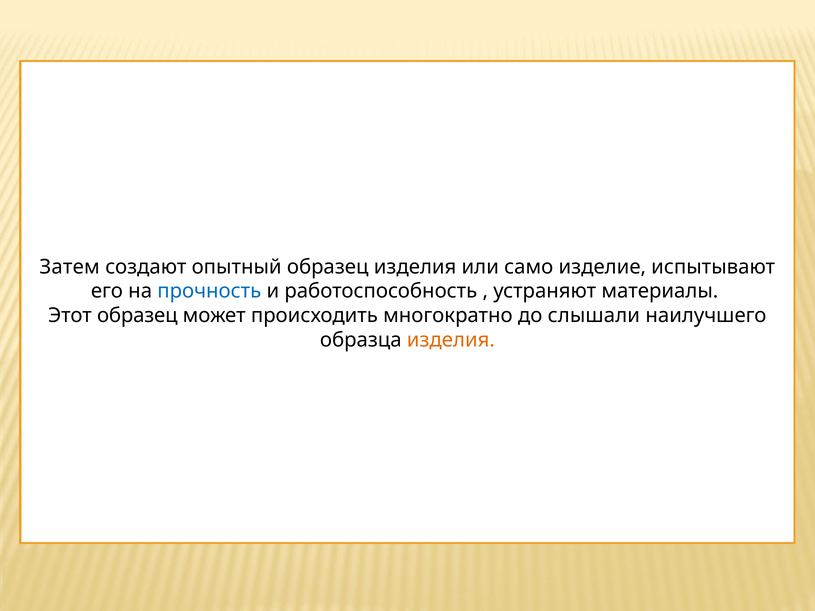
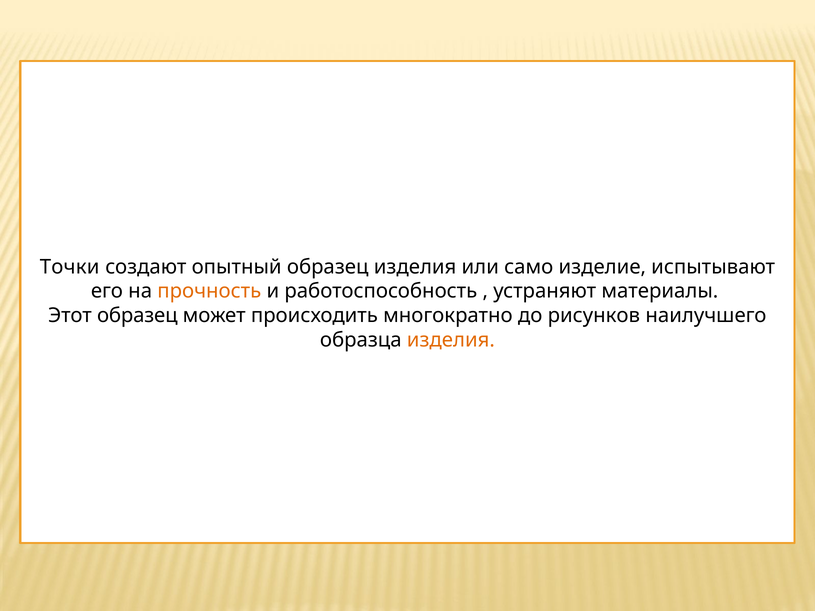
Затем: Затем -> Точки (70, 267)
прочность colour: blue -> orange (209, 291)
слышали: слышали -> рисунков (594, 316)
